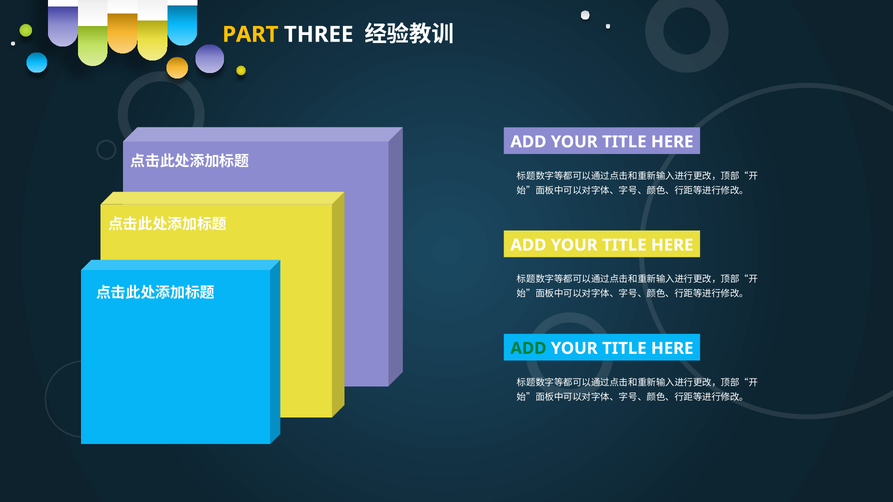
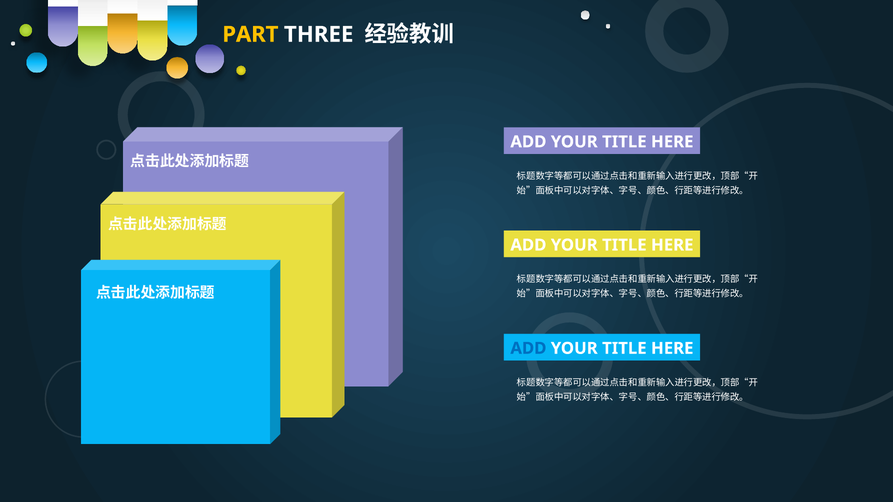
ADD colour: green -> blue (528, 349)
